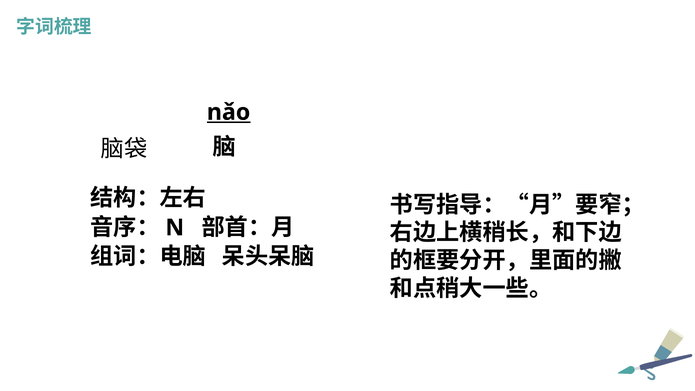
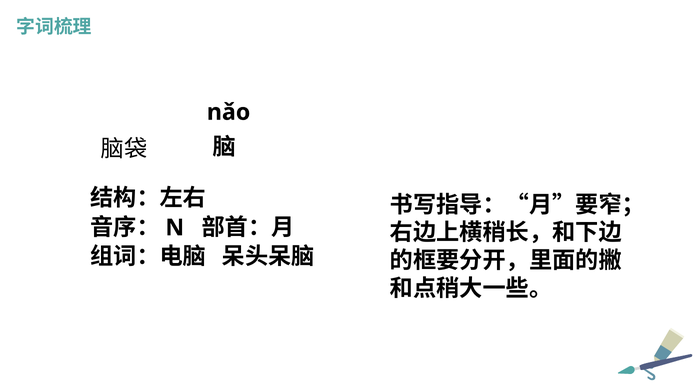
nǎo underline: present -> none (229, 112)
